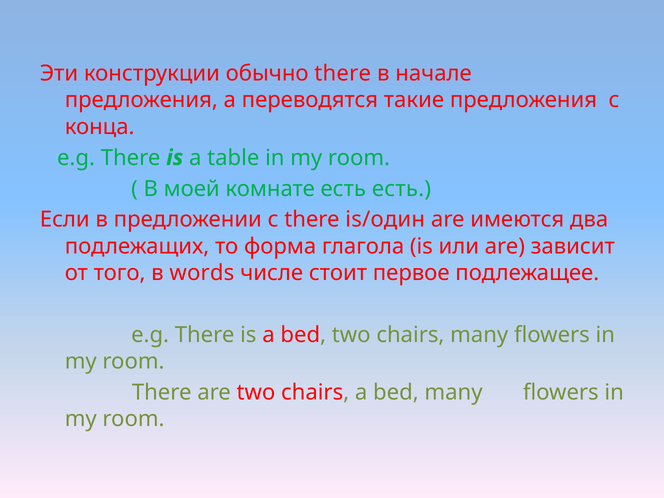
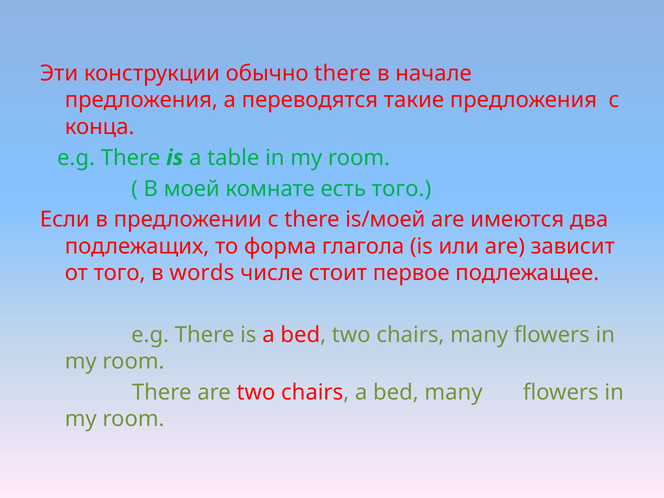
есть есть: есть -> того (402, 189)
is/один: is/один -> is/моей (385, 220)
